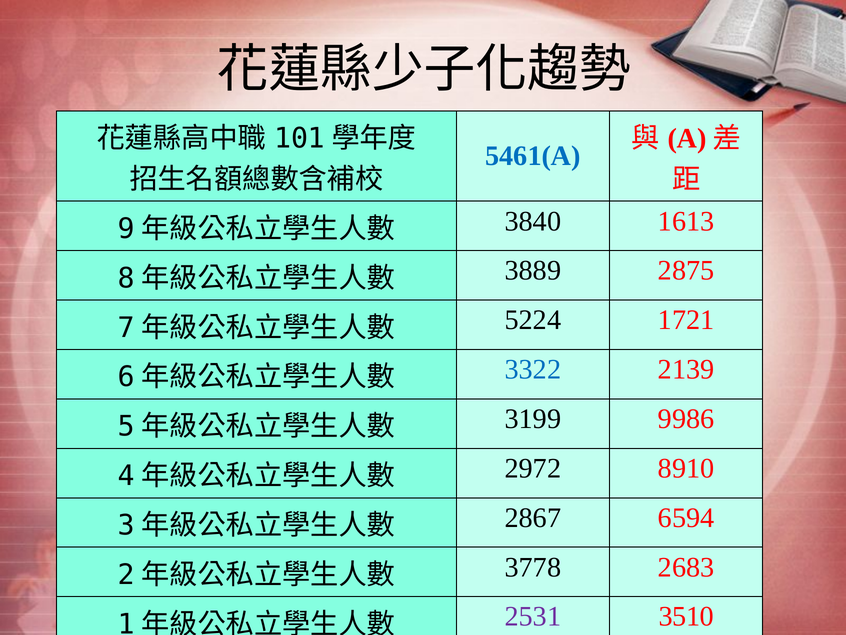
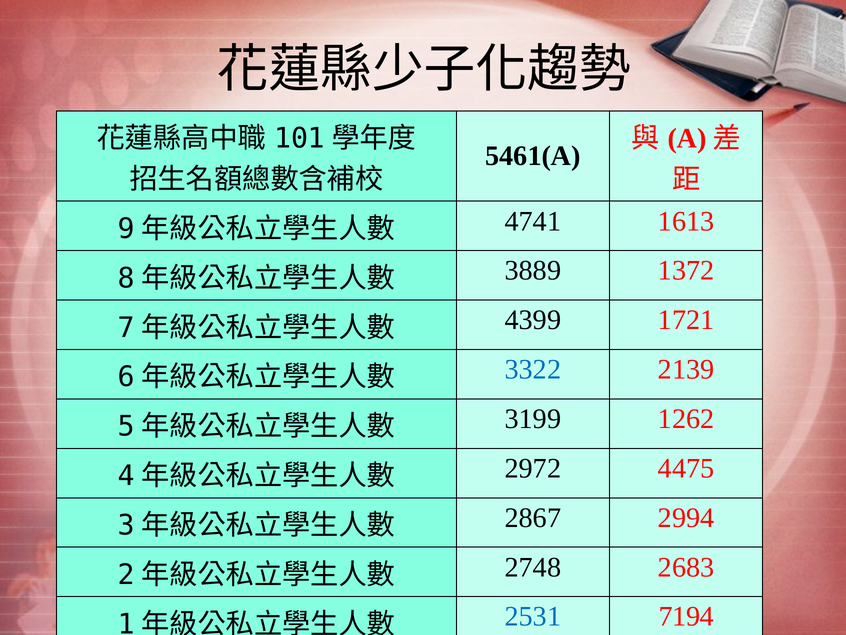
5461(A colour: blue -> black (533, 156)
3840: 3840 -> 4741 (533, 221)
2875: 2875 -> 1372 (686, 270)
5224: 5224 -> 4399 (533, 320)
9986: 9986 -> 1262 (686, 419)
8910: 8910 -> 4475 (686, 468)
6594: 6594 -> 2994 (686, 517)
3778: 3778 -> 2748 (533, 567)
3510: 3510 -> 7194 (686, 616)
2531 colour: purple -> blue (533, 616)
